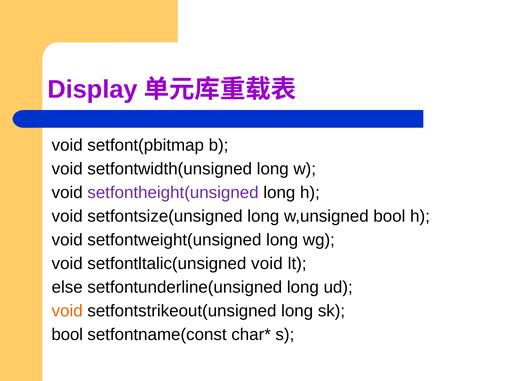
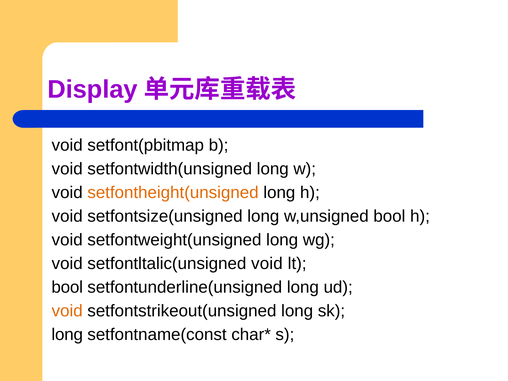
setfontheight(unsigned colour: purple -> orange (173, 193)
else: else -> bool (67, 287)
bool: bool -> long (67, 335)
